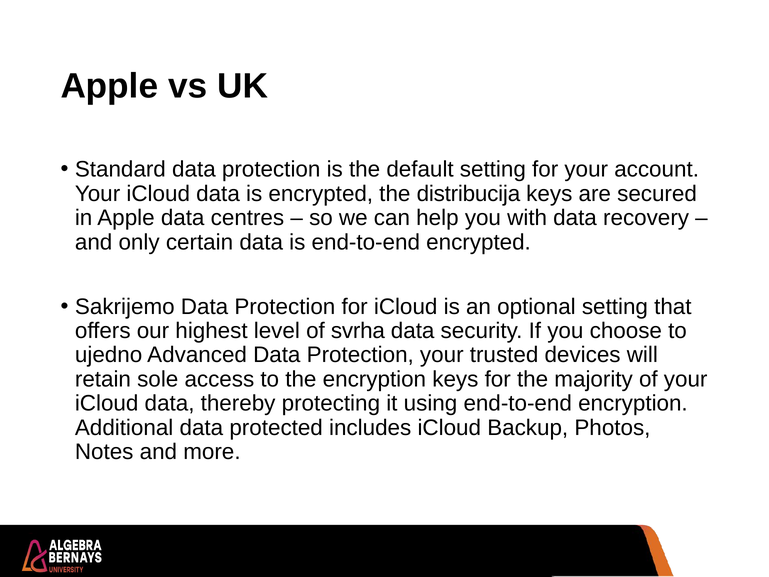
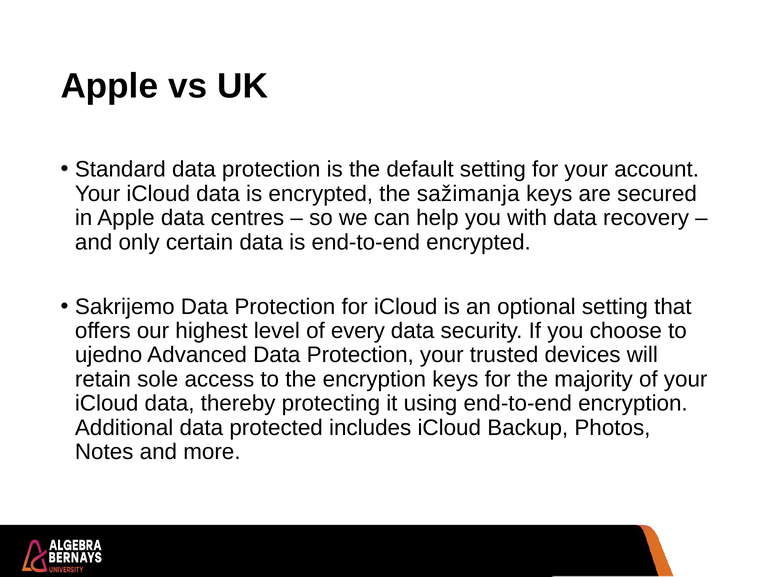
distribucija: distribucija -> sažimanja (468, 194)
svrha: svrha -> every (358, 331)
